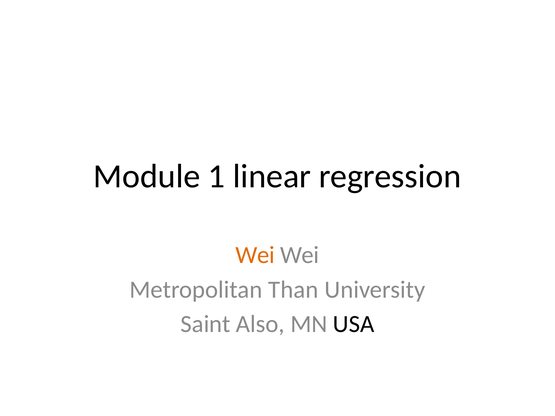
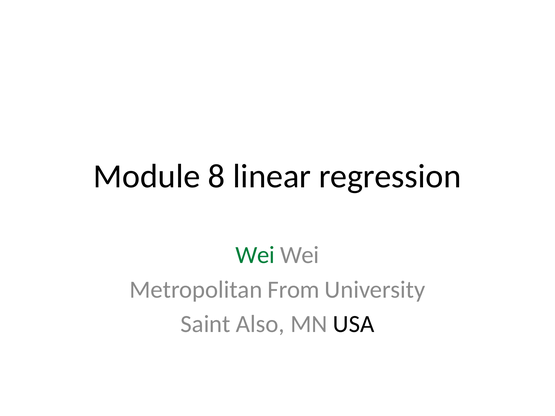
1: 1 -> 8 (217, 176)
Wei colour: orange -> green (255, 255)
Than: Than -> From (294, 290)
